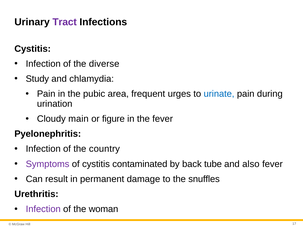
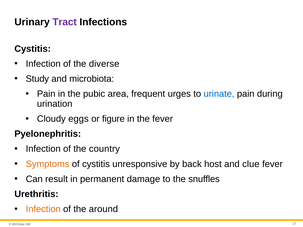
chlamydia: chlamydia -> microbiota (92, 79)
main: main -> eggs (78, 119)
Symptoms colour: purple -> orange (48, 164)
contaminated: contaminated -> unresponsive (140, 164)
tube: tube -> host (213, 164)
also: also -> clue (251, 164)
Infection colour: purple -> orange (43, 209)
woman: woman -> around (103, 209)
